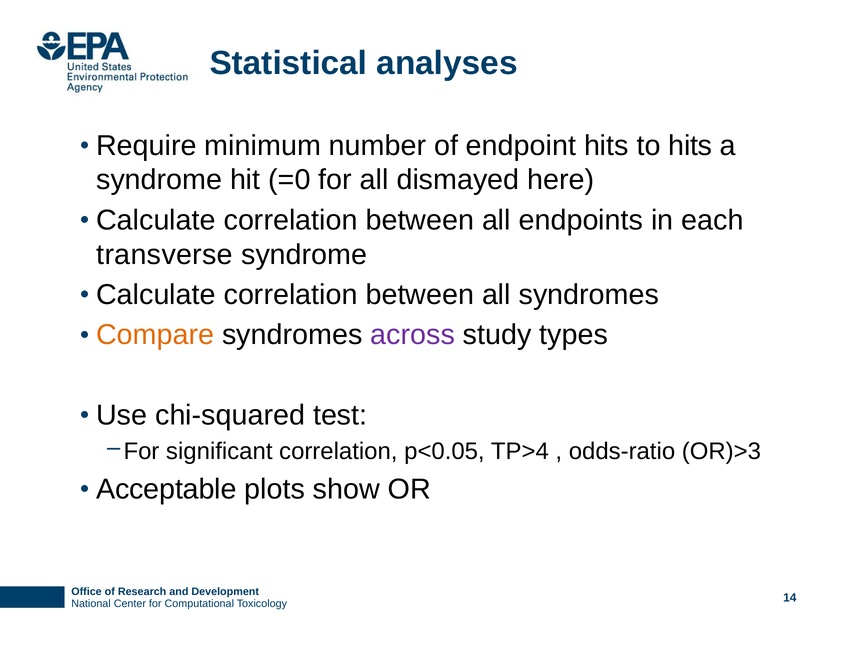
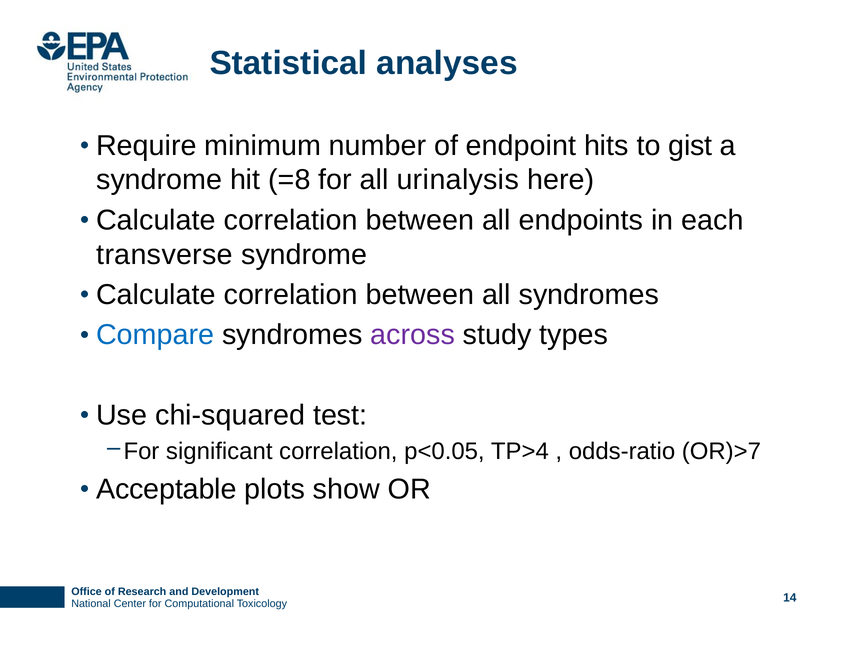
to hits: hits -> gist (690, 146)
=0: =0 -> =8 (289, 180)
dismayed: dismayed -> urinalysis (458, 180)
Compare colour: orange -> blue (155, 335)
OR)>3: OR)>3 -> OR)>7 (721, 451)
